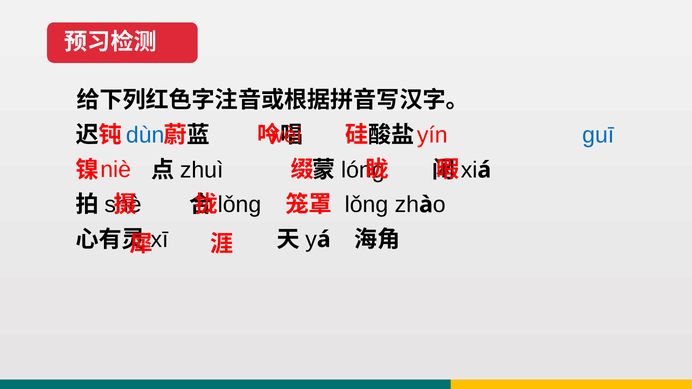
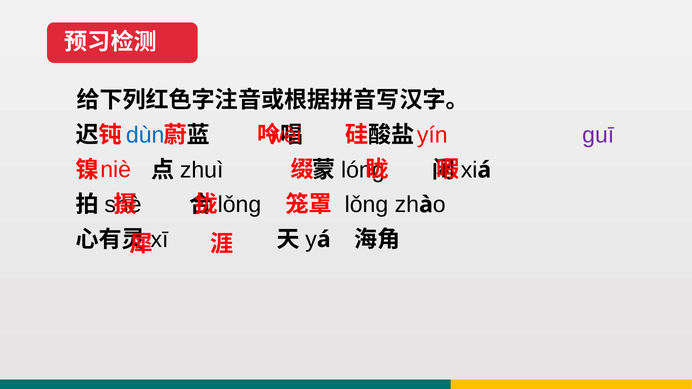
guī colour: blue -> purple (598, 135)
